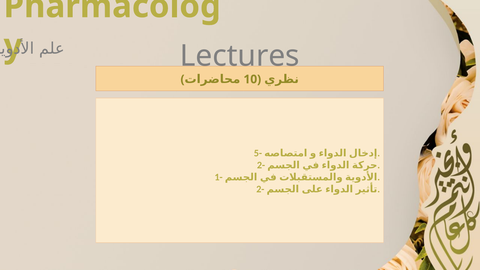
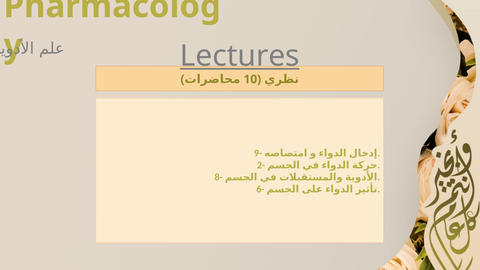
Lectures underline: none -> present (240, 56)
5-: 5- -> 9- (258, 153)
1-: 1- -> 8- (219, 177)
2-: 2- -> 6- (260, 189)
